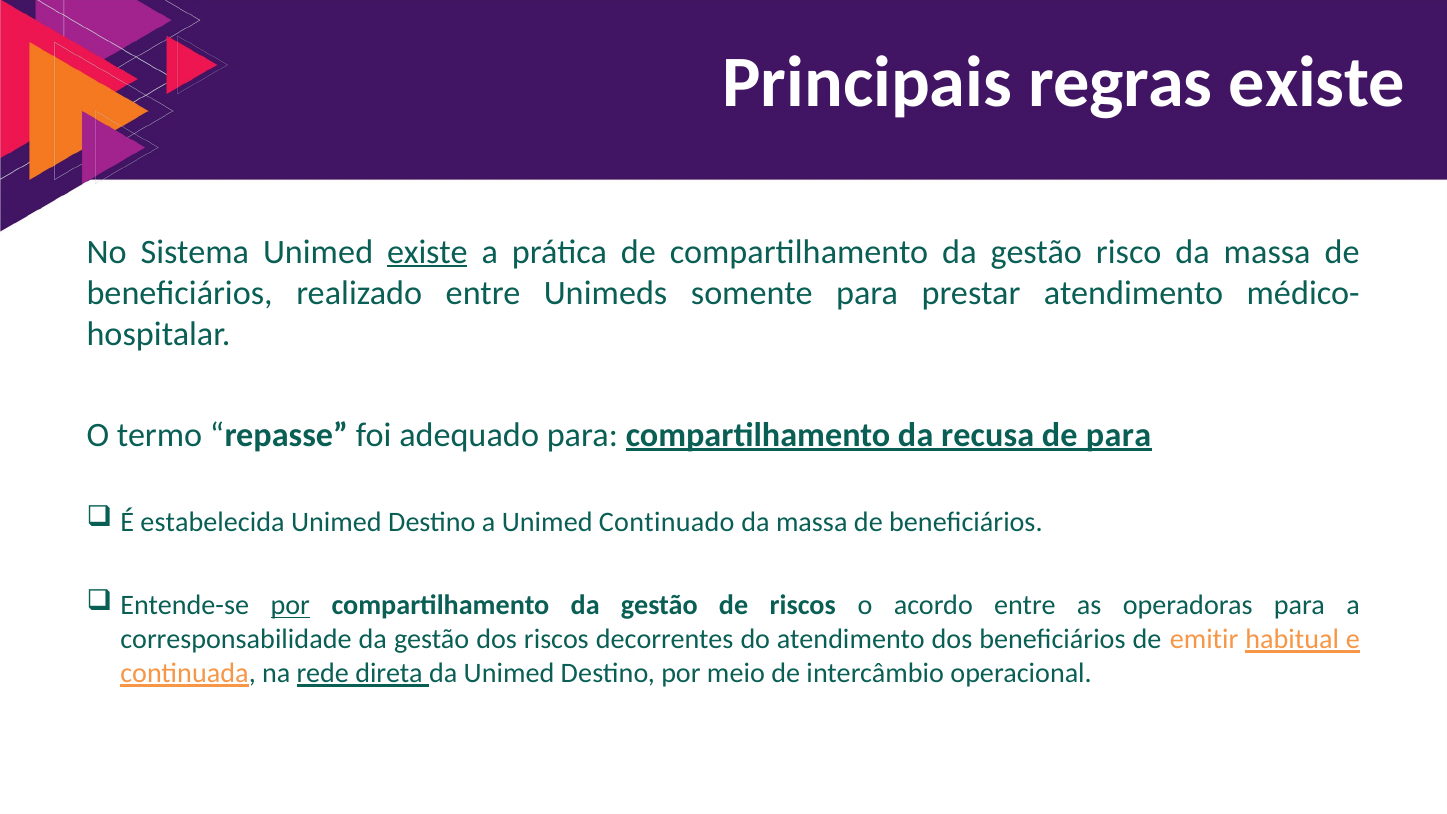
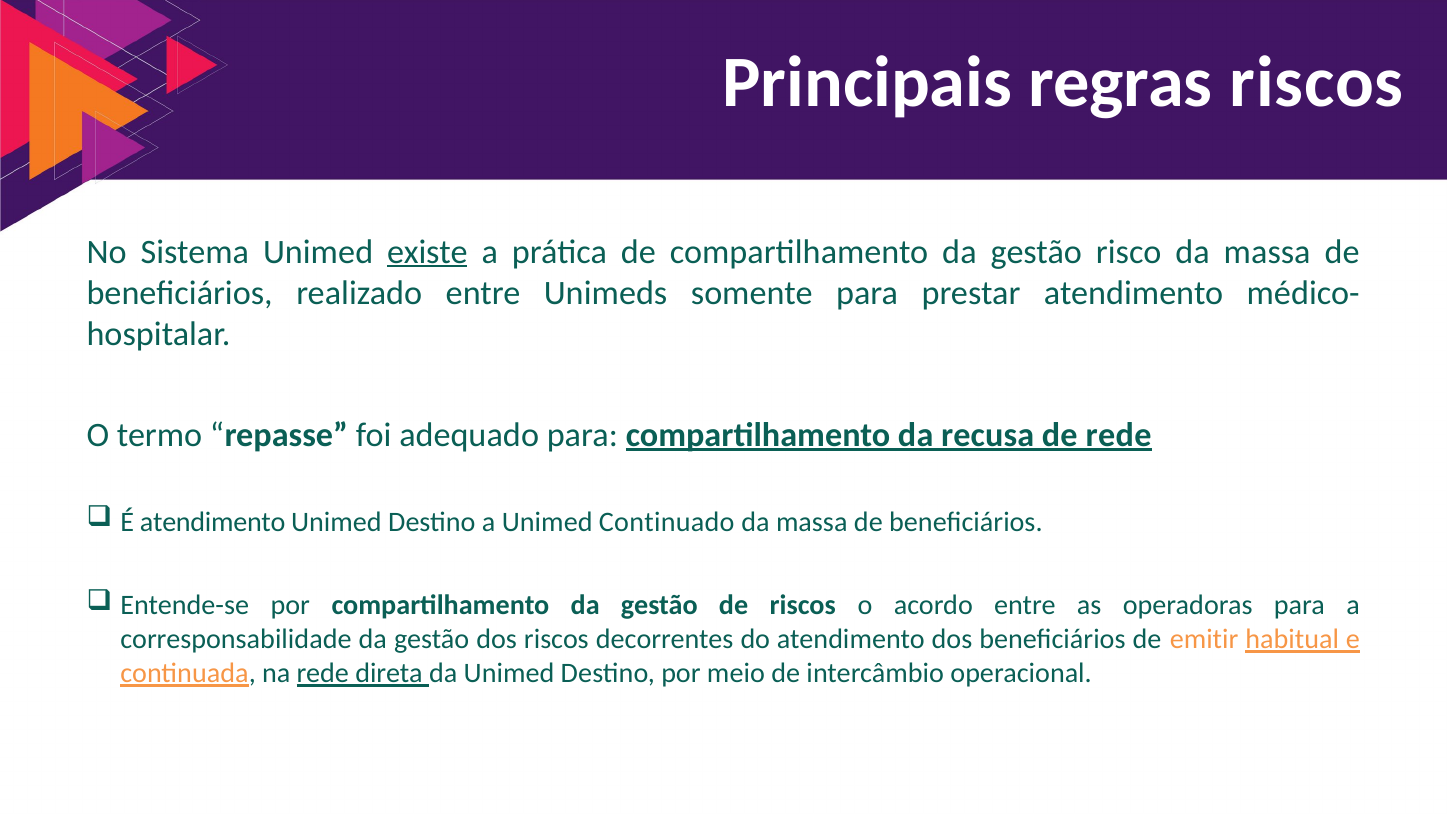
regras existe: existe -> riscos (1317, 83)
de para: para -> rede (1119, 435)
É estabelecida: estabelecida -> atendimento (213, 522)
por underline: present -> none (290, 606)
